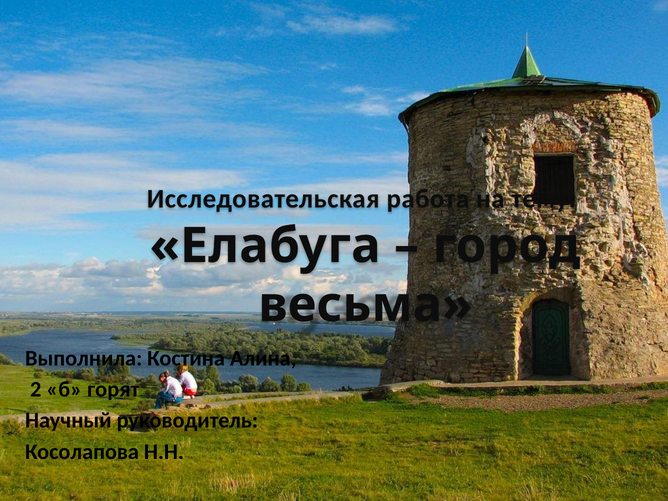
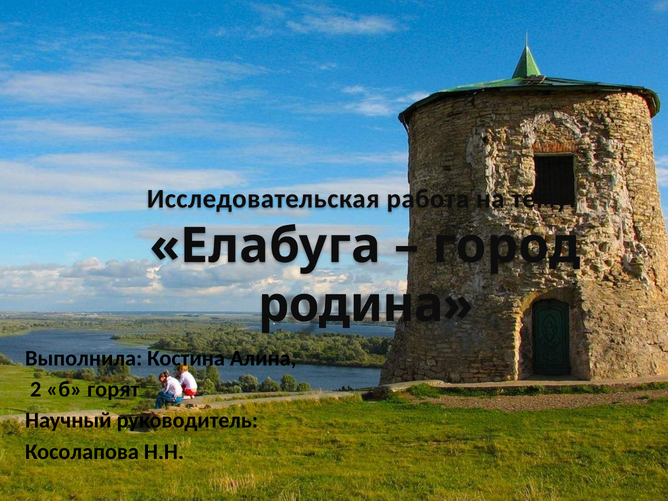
весьма: весьма -> родина (366, 305)
